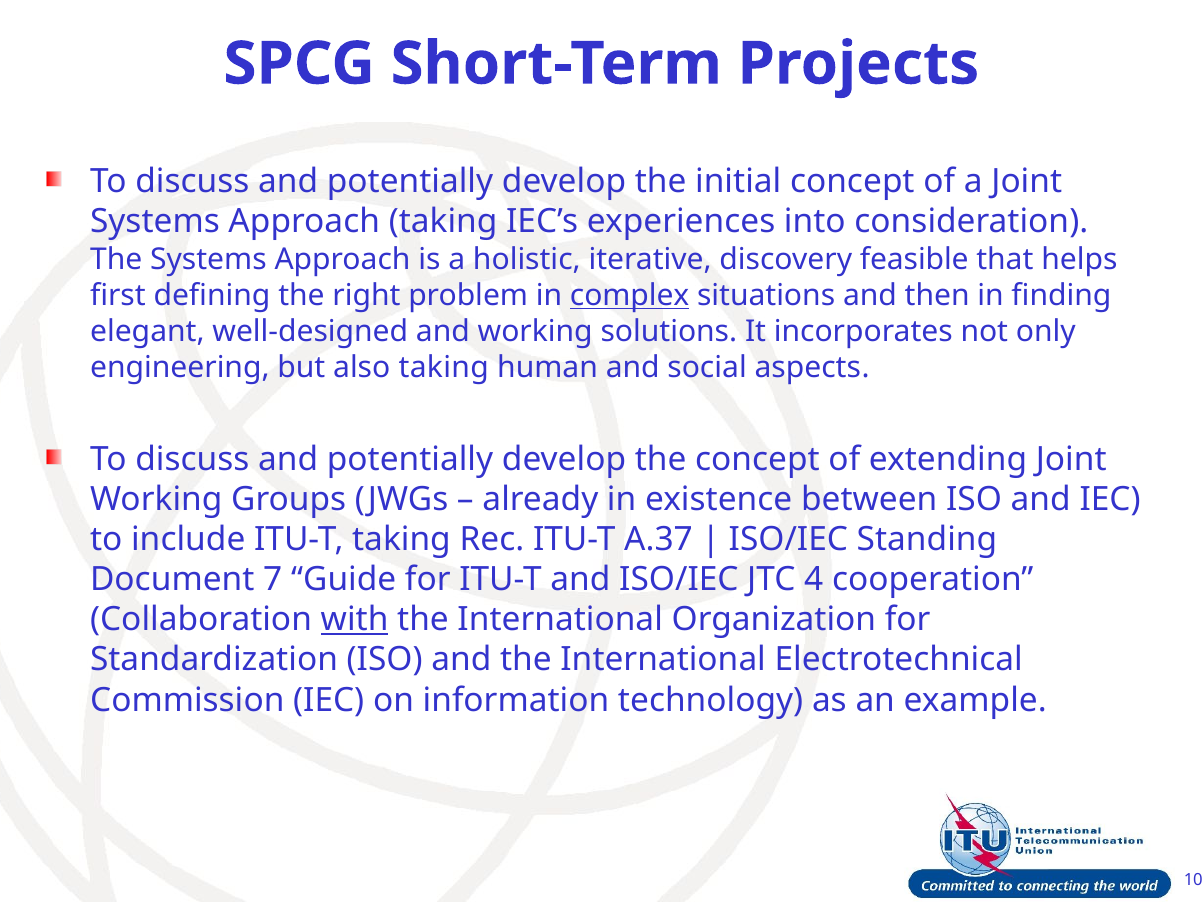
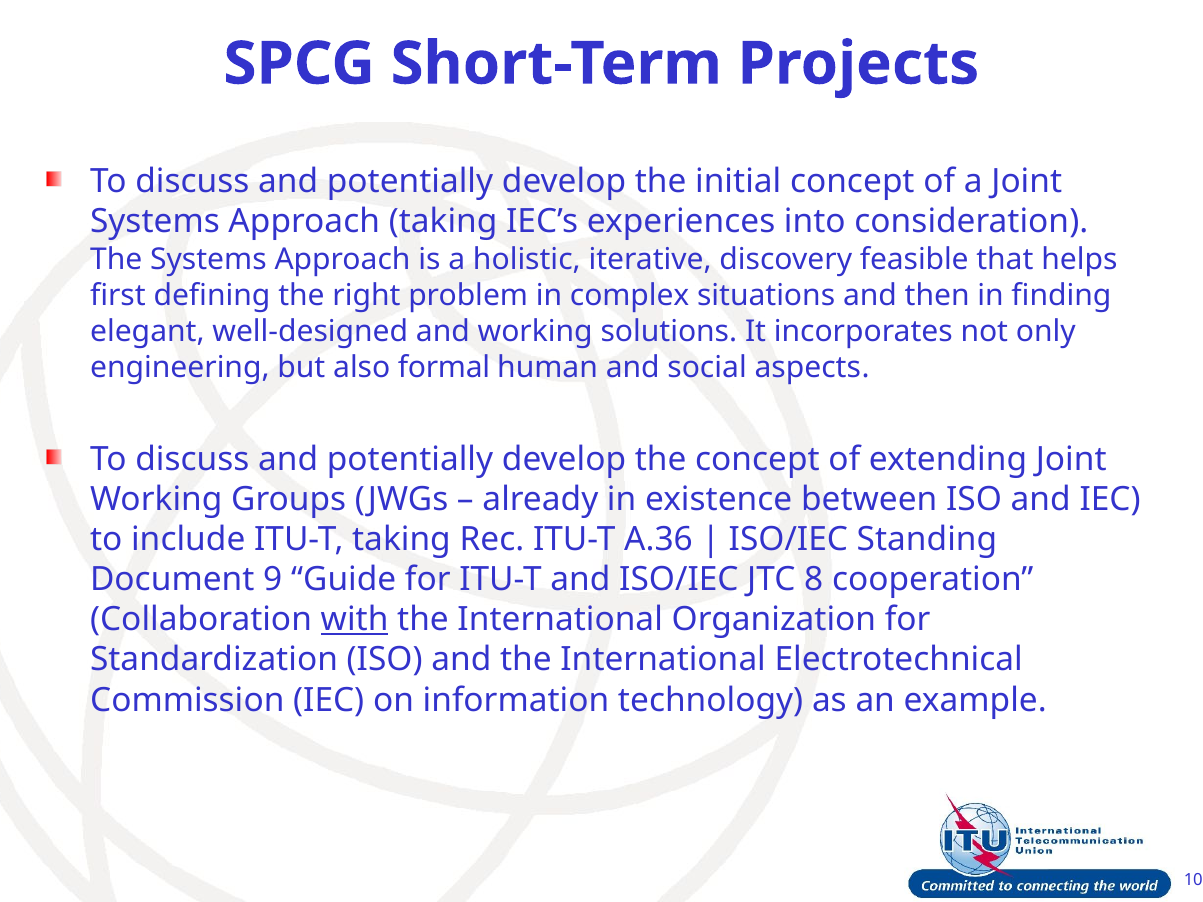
complex underline: present -> none (630, 296)
also taking: taking -> formal (444, 368)
A.37: A.37 -> A.36 (659, 540)
7: 7 -> 9 (273, 580)
4: 4 -> 8 (814, 580)
